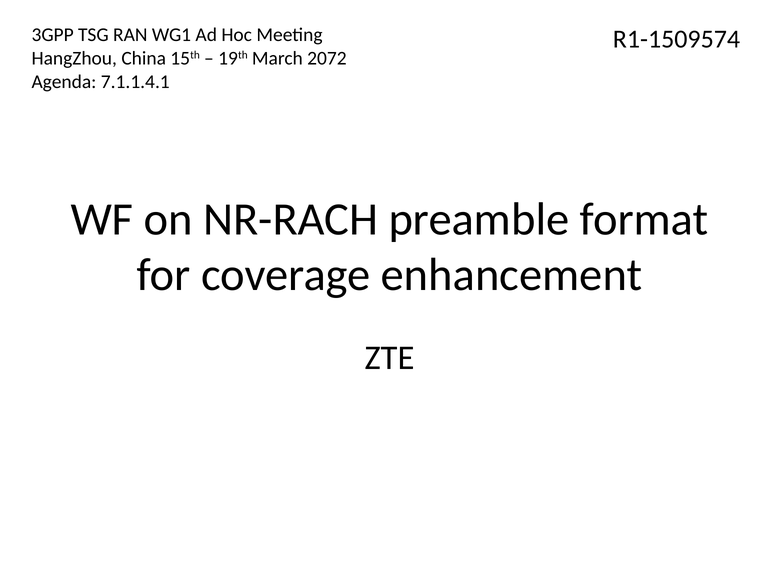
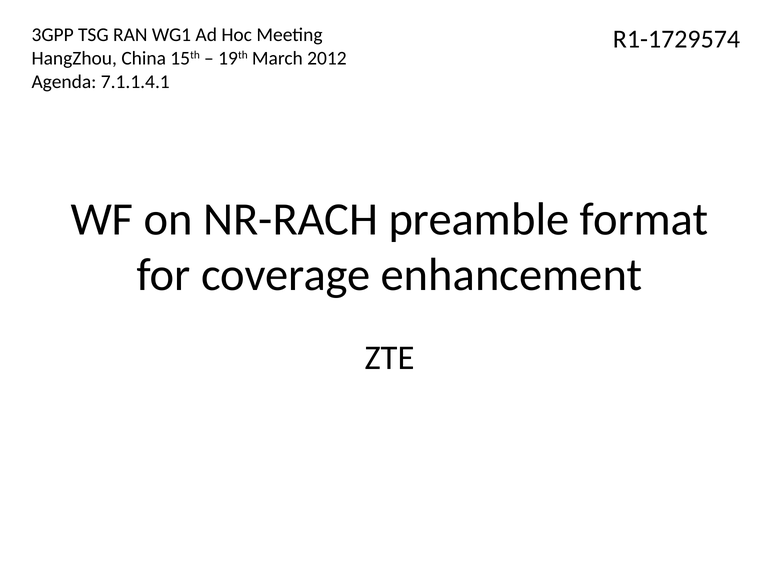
R1-1509574: R1-1509574 -> R1-1729574 (676, 39)
2072: 2072 -> 2012 (327, 58)
